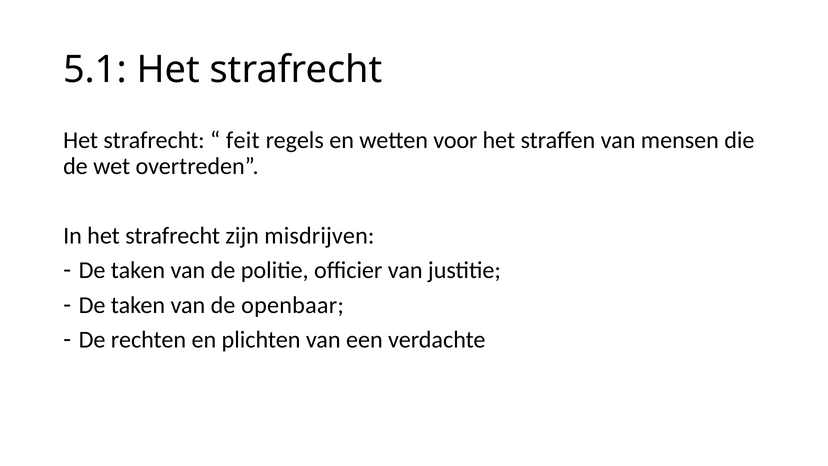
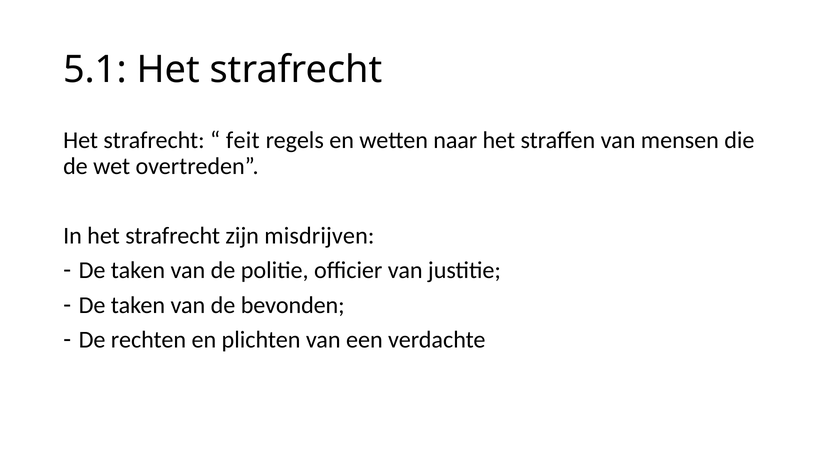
voor: voor -> naar (455, 140)
openbaar: openbaar -> bevonden (293, 305)
